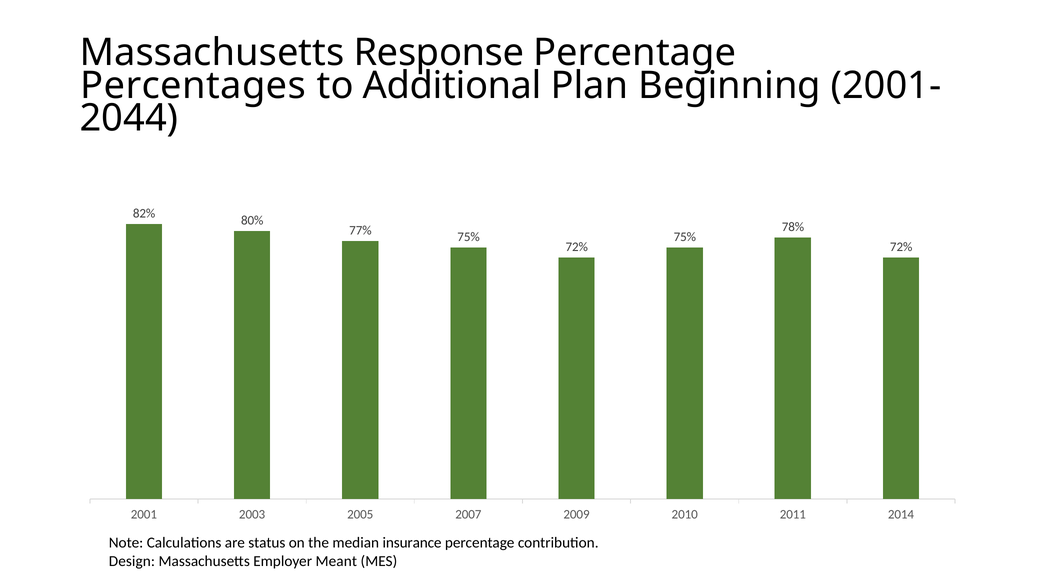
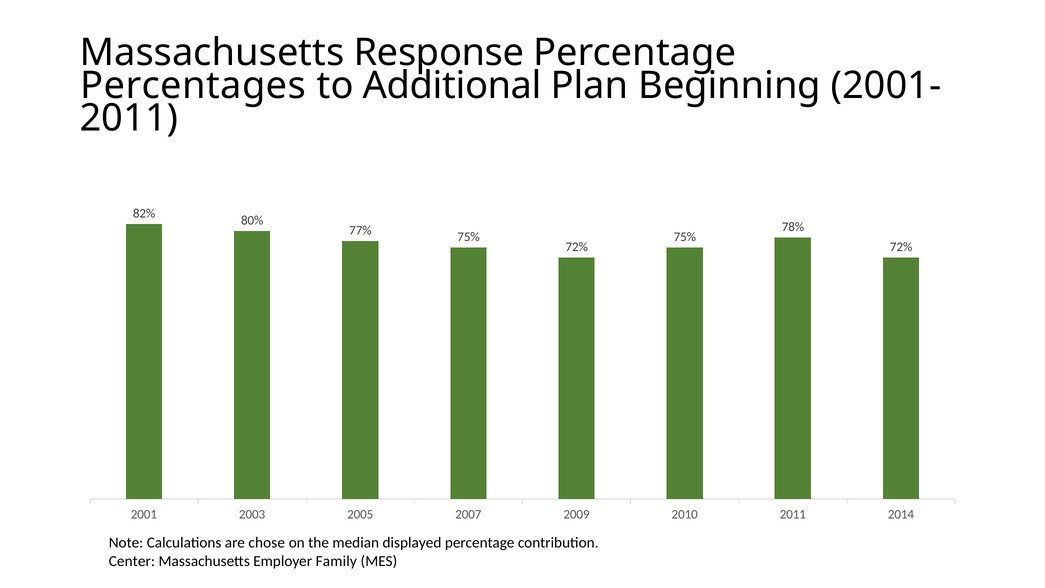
2044: 2044 -> 2011 (129, 118)
status: status -> chose (267, 543)
insurance: insurance -> displayed (412, 543)
Design: Design -> Center (132, 561)
Meant: Meant -> Family (336, 561)
